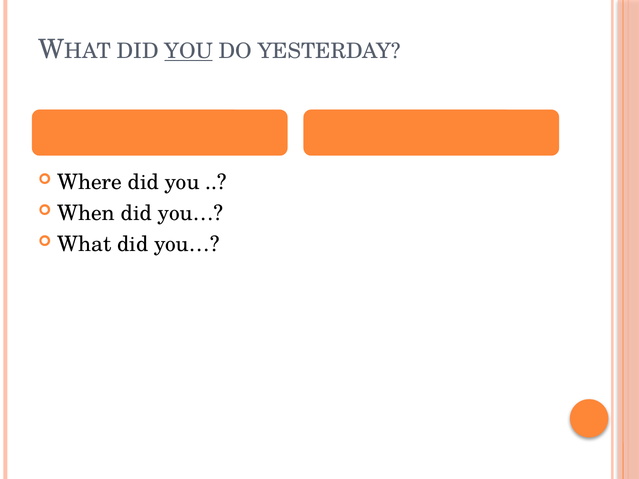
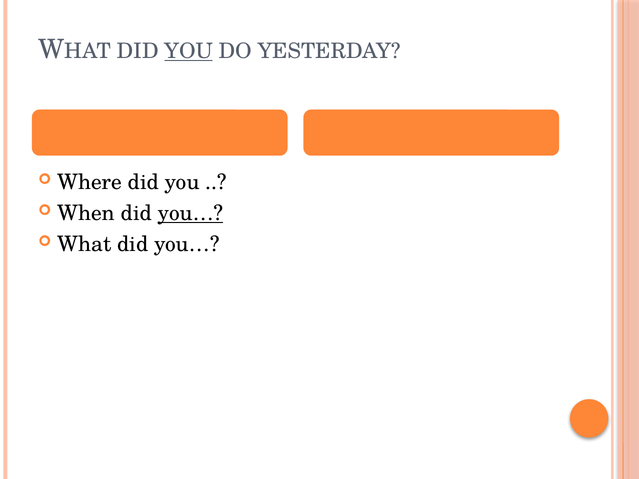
you… underline: none -> present (191, 213)
